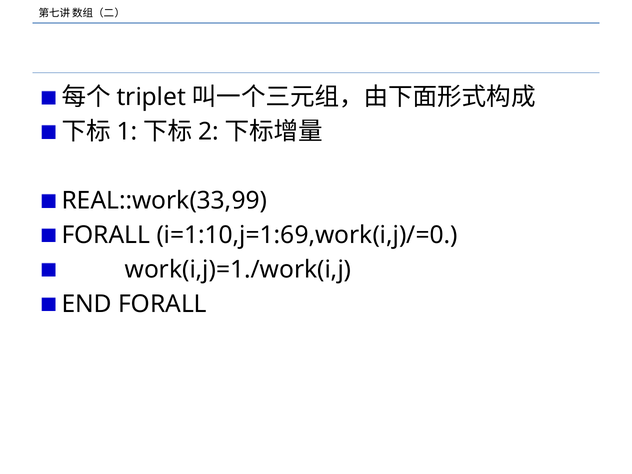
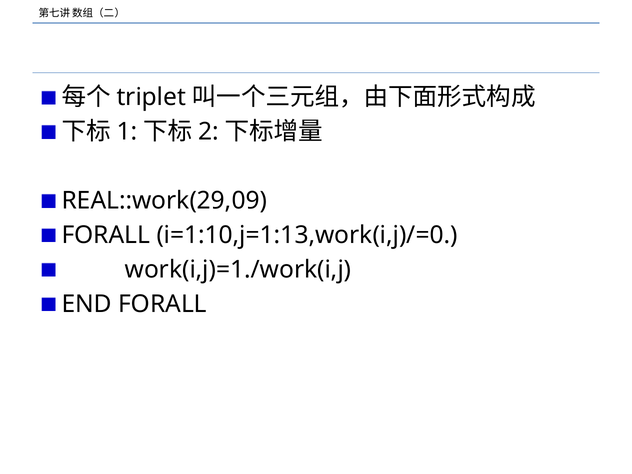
REAL::work(33,99: REAL::work(33,99 -> REAL::work(29,09 (164, 201)
i=1:10,j=1:69,work(i,j)/=0: i=1:10,j=1:69,work(i,j)/=0 -> i=1:10,j=1:13,work(i,j)/=0 (307, 235)
